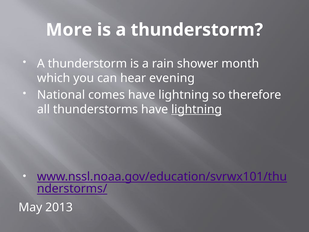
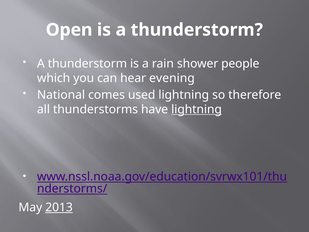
More: More -> Open (69, 30)
month: month -> people (240, 64)
comes have: have -> used (142, 95)
2013 underline: none -> present (59, 207)
